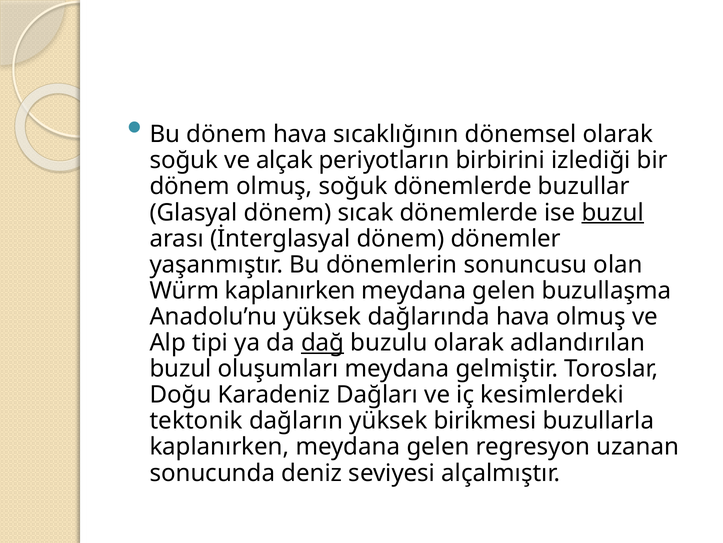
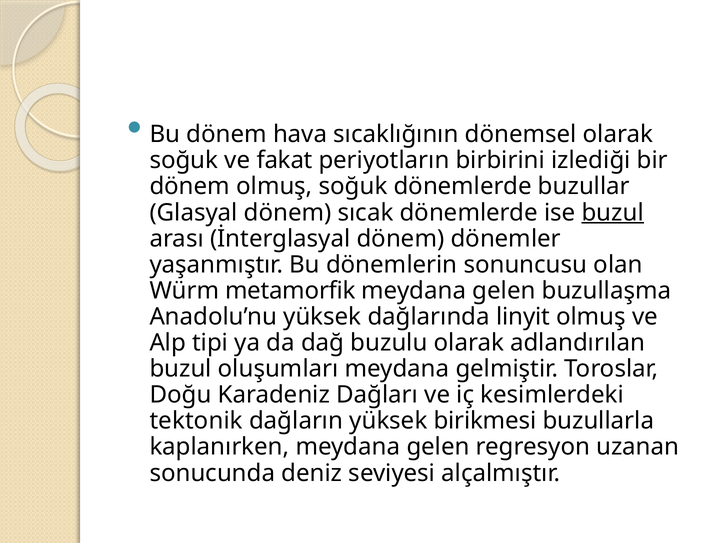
alçak: alçak -> fakat (285, 160)
Würm kaplanırken: kaplanırken -> metamorfik (290, 290)
dağlarında hava: hava -> linyit (523, 316)
dağ underline: present -> none (323, 342)
